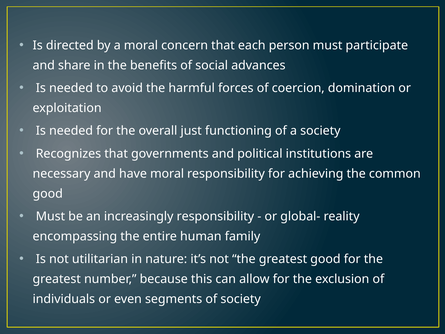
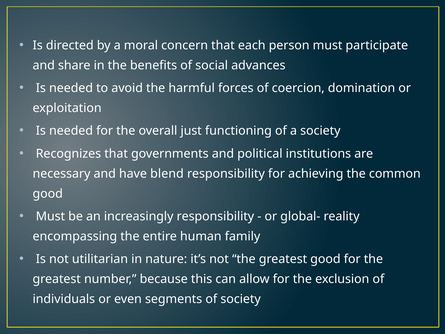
have moral: moral -> blend (167, 173)
